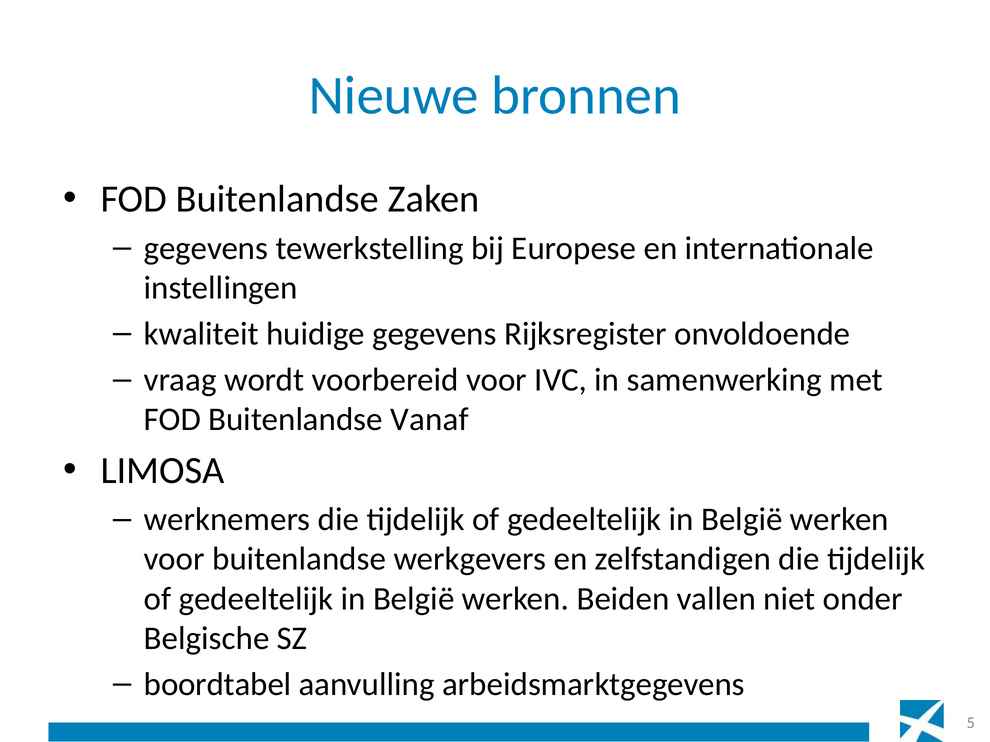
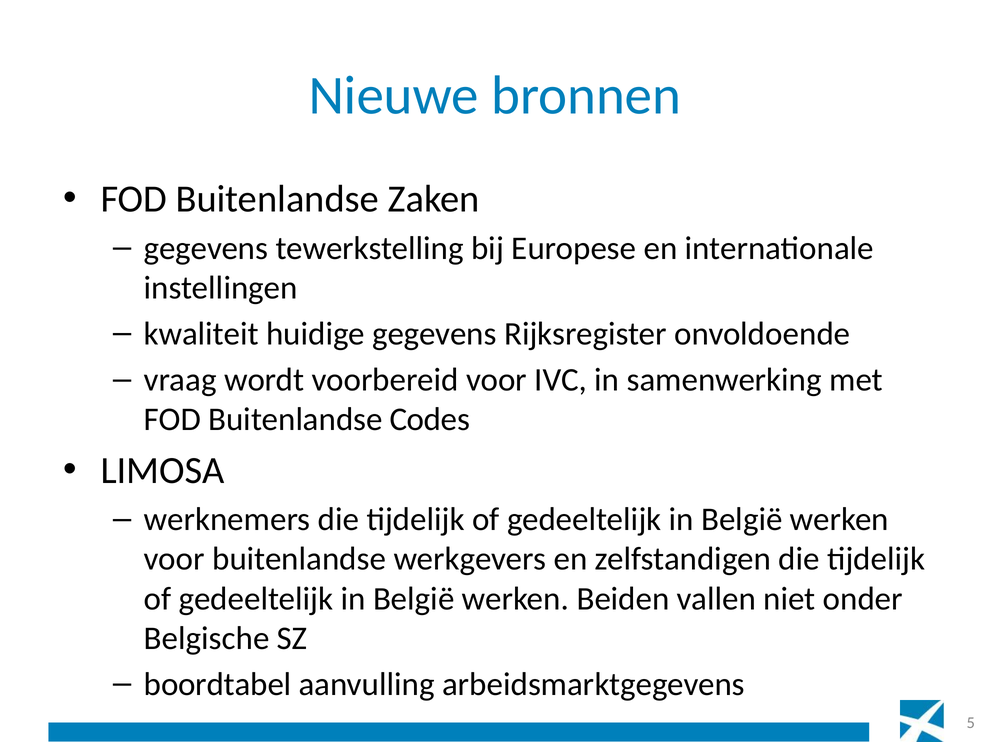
Vanaf: Vanaf -> Codes (430, 420)
